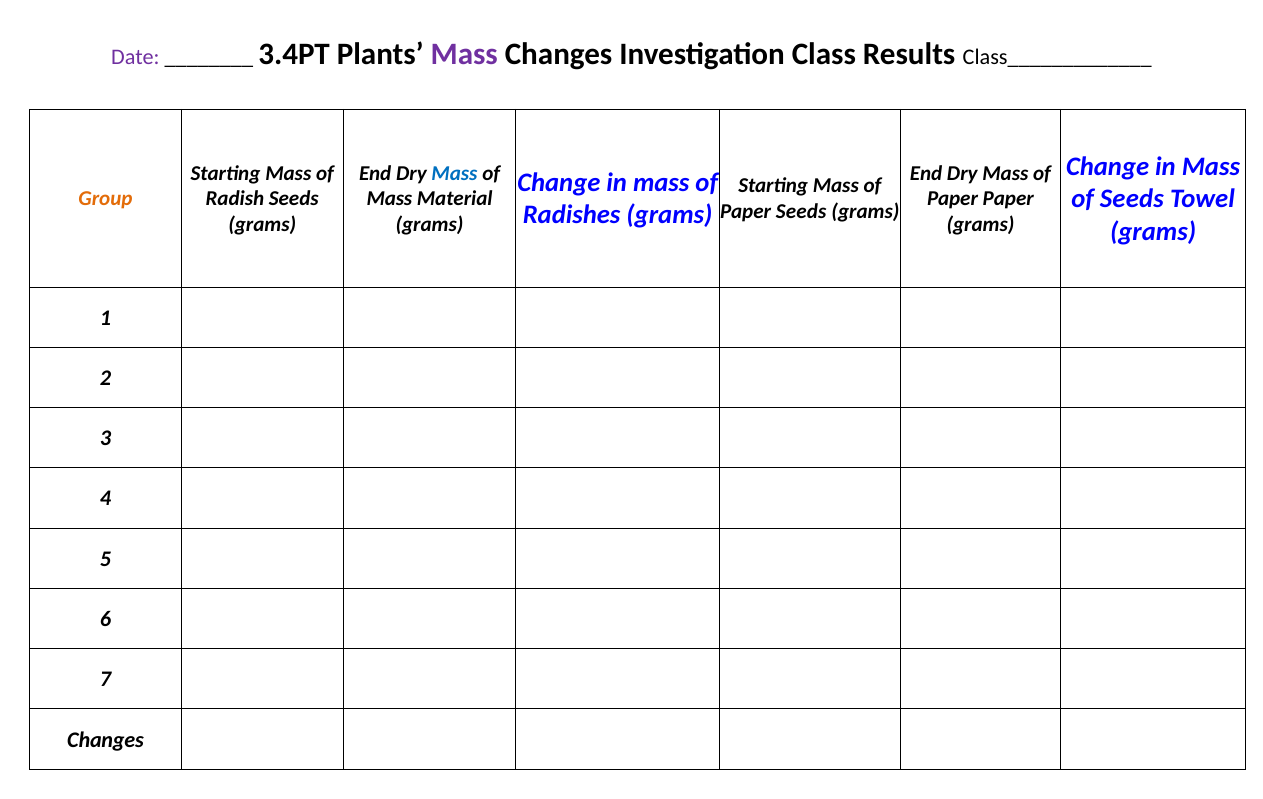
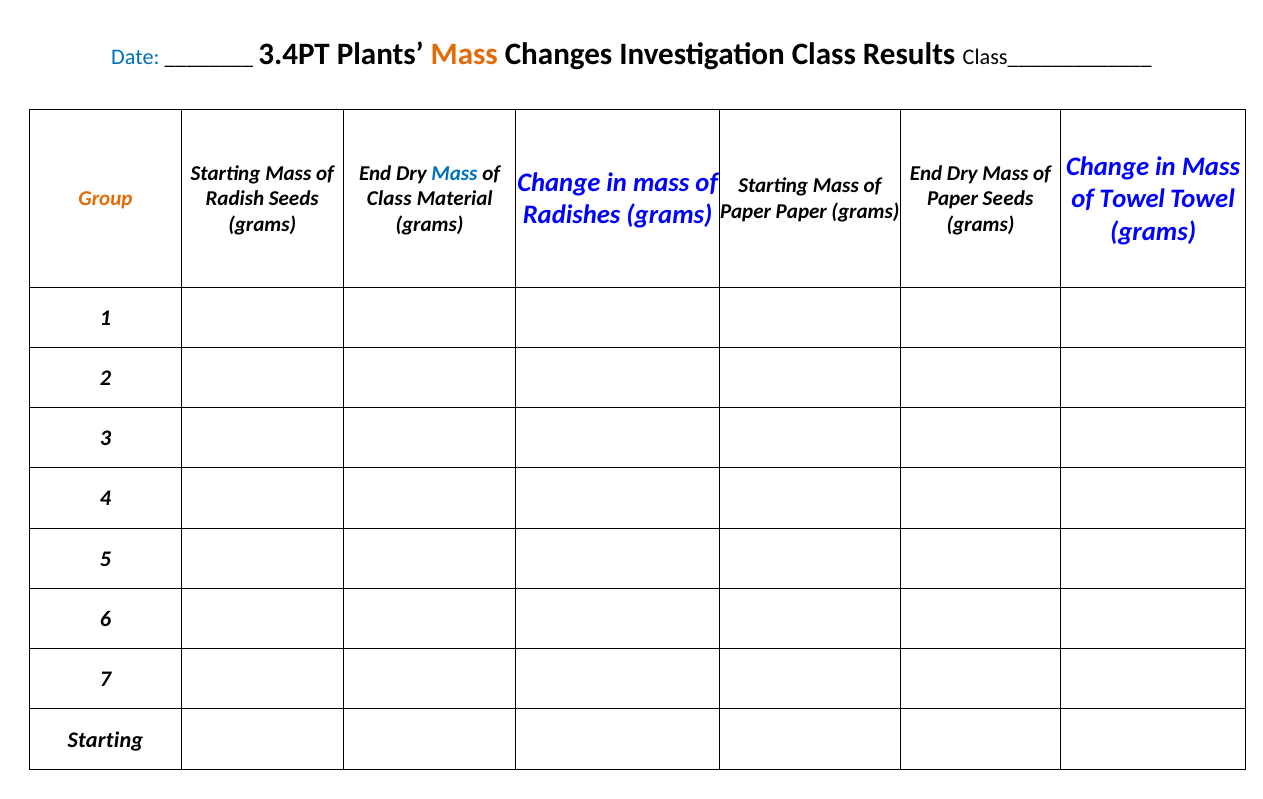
Date colour: purple -> blue (135, 58)
Mass colour: purple -> orange (464, 55)
of Seeds: Seeds -> Towel (1132, 199)
Mass: Mass -> Class (389, 199)
Paper Paper: Paper -> Seeds (1008, 199)
Paper Seeds: Seeds -> Paper (801, 212)
Changes: Changes -> Starting (105, 739)
